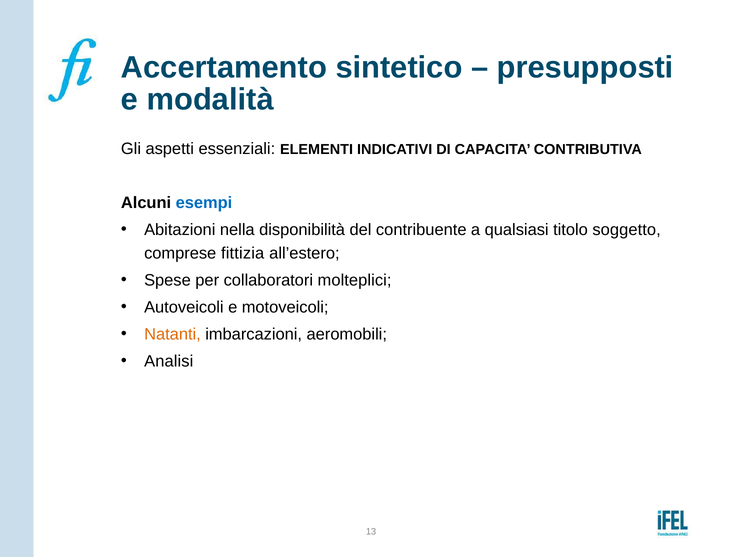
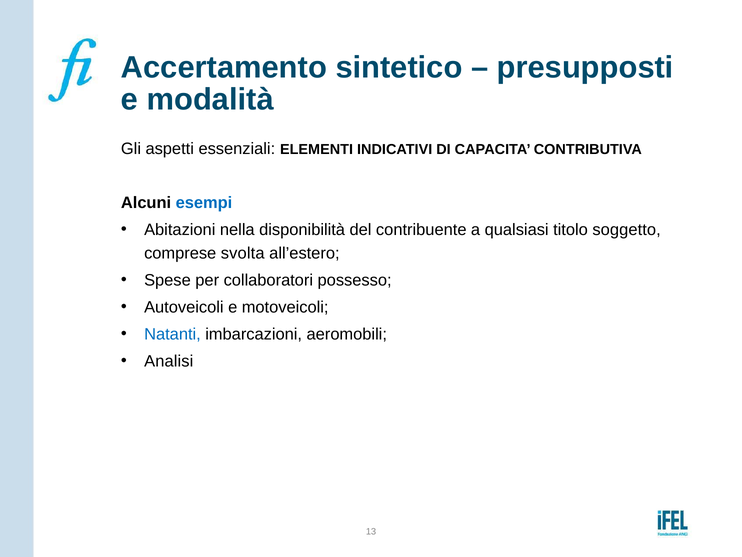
fittizia: fittizia -> svolta (243, 253)
molteplici: molteplici -> possesso (355, 280)
Natanti colour: orange -> blue (172, 334)
